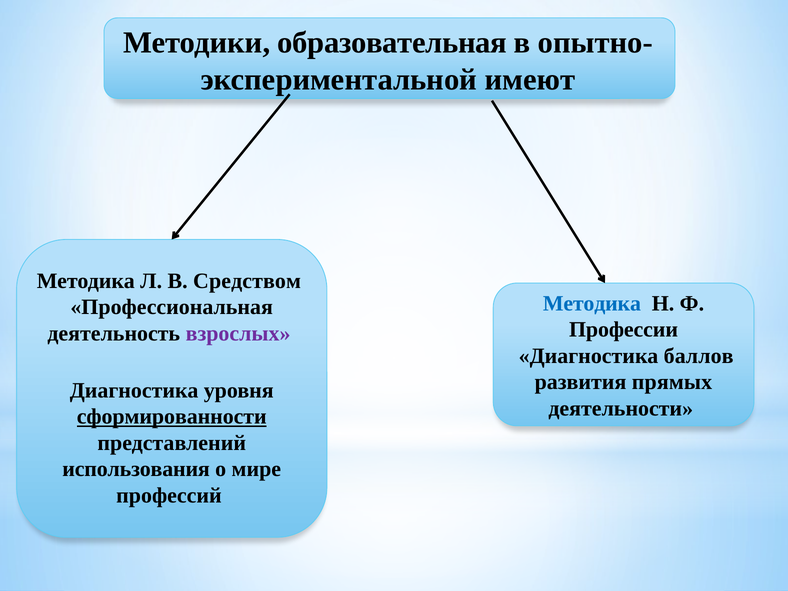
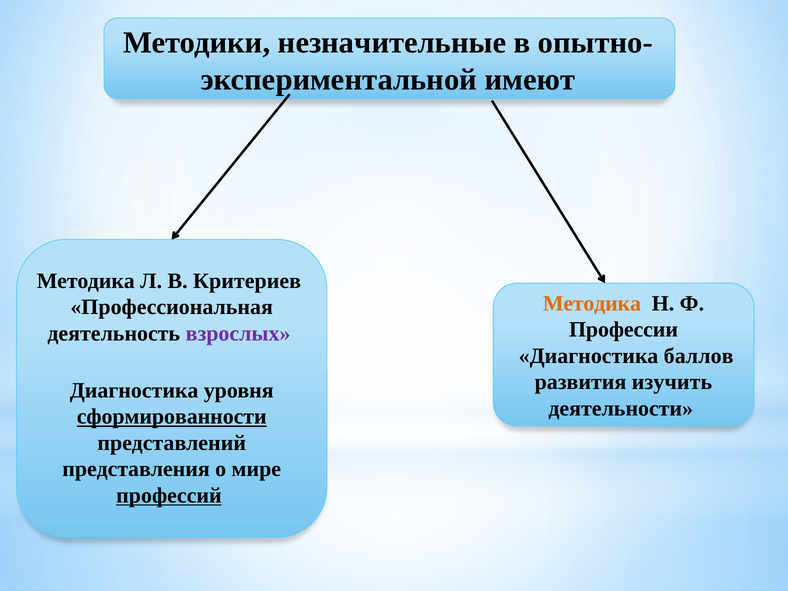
образовательная: образовательная -> незначительные (392, 43)
Средством: Средством -> Критериев (247, 281)
Методика colour: blue -> orange (592, 303)
прямых: прямых -> изучить (672, 382)
использования: использования -> представления (136, 469)
профессий underline: none -> present (169, 496)
